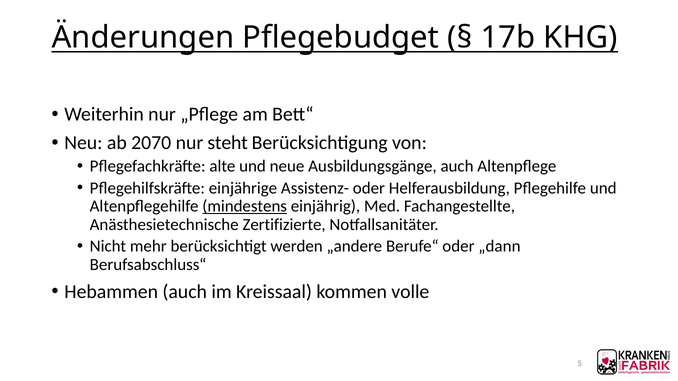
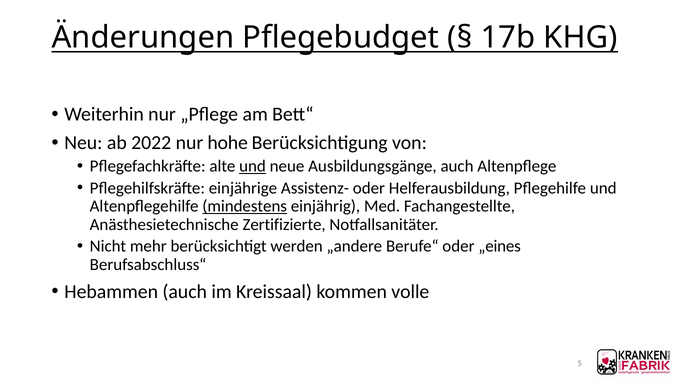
2070: 2070 -> 2022 (151, 143)
steht: steht -> hohe (228, 143)
und underline: none -> present (253, 166)
„dann: „dann -> „eines (500, 247)
